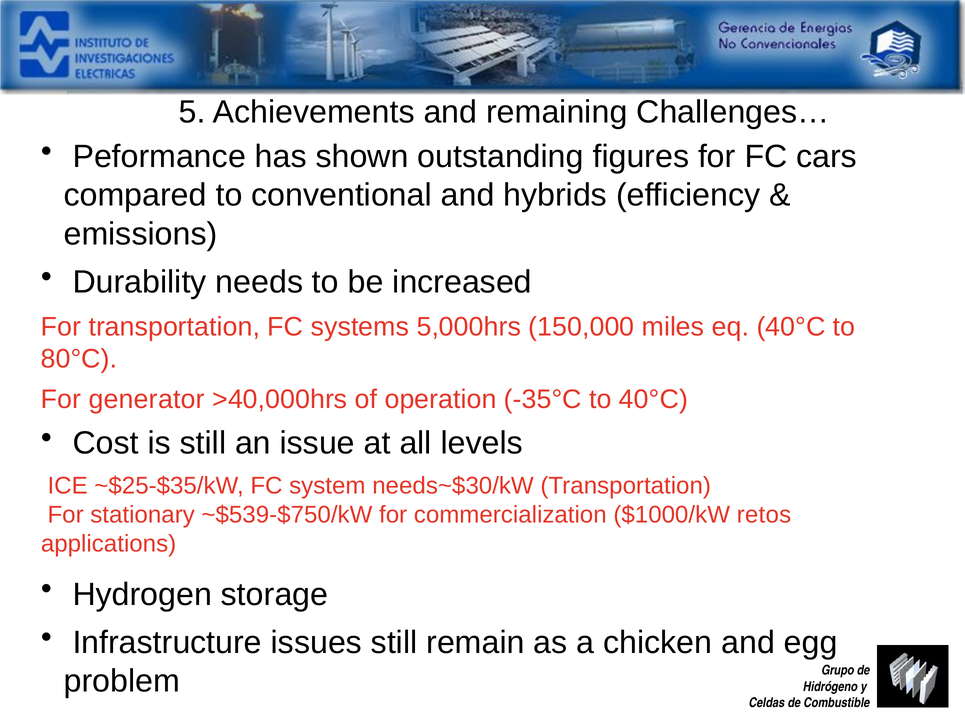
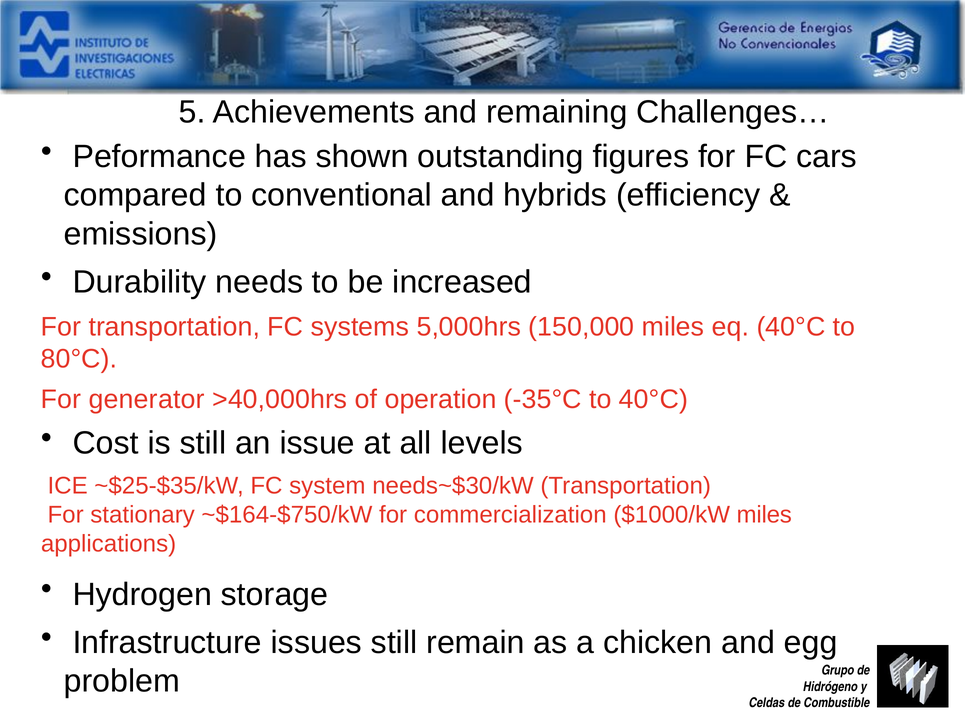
~$539-$750/kW: ~$539-$750/kW -> ~$164-$750/kW (287, 515)
$1000/kW retos: retos -> miles (764, 515)
